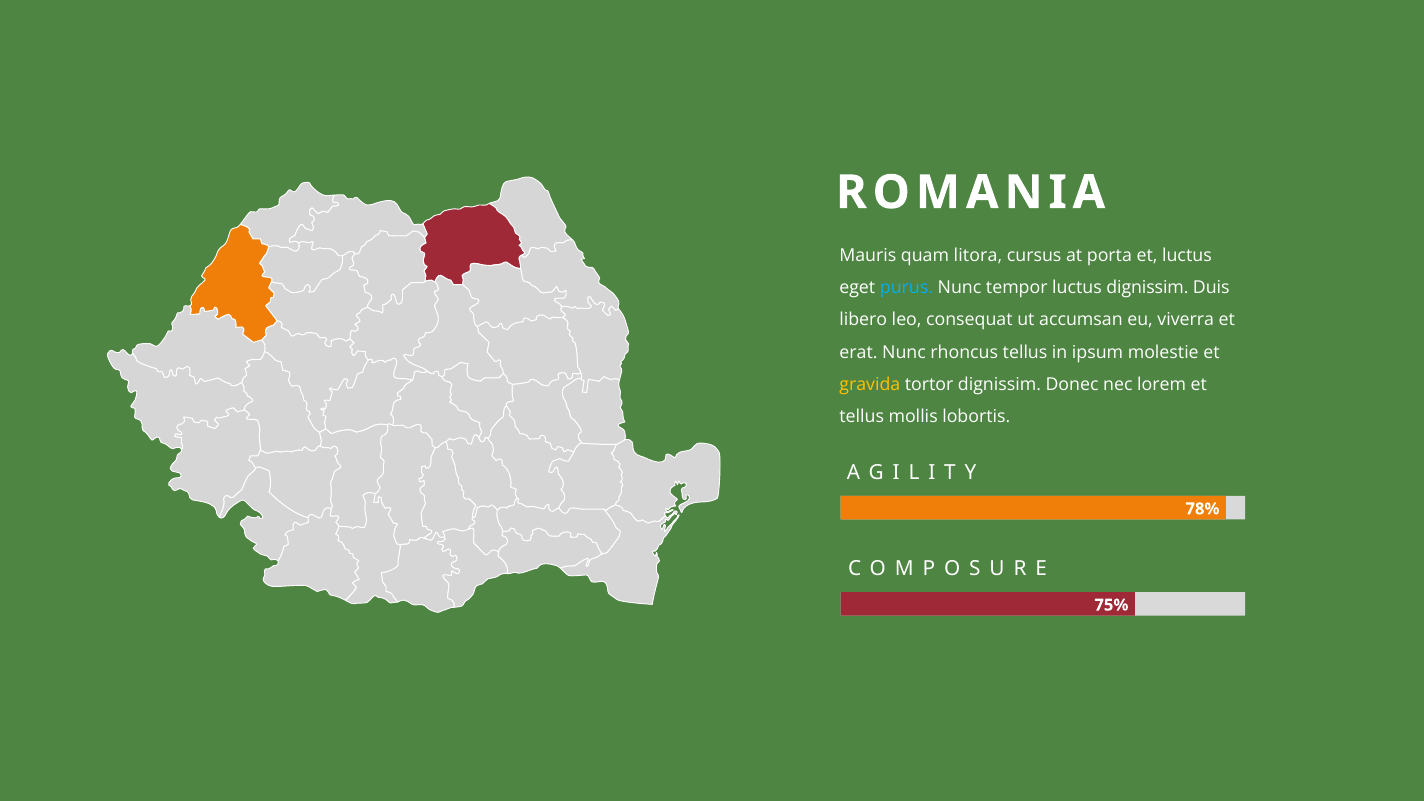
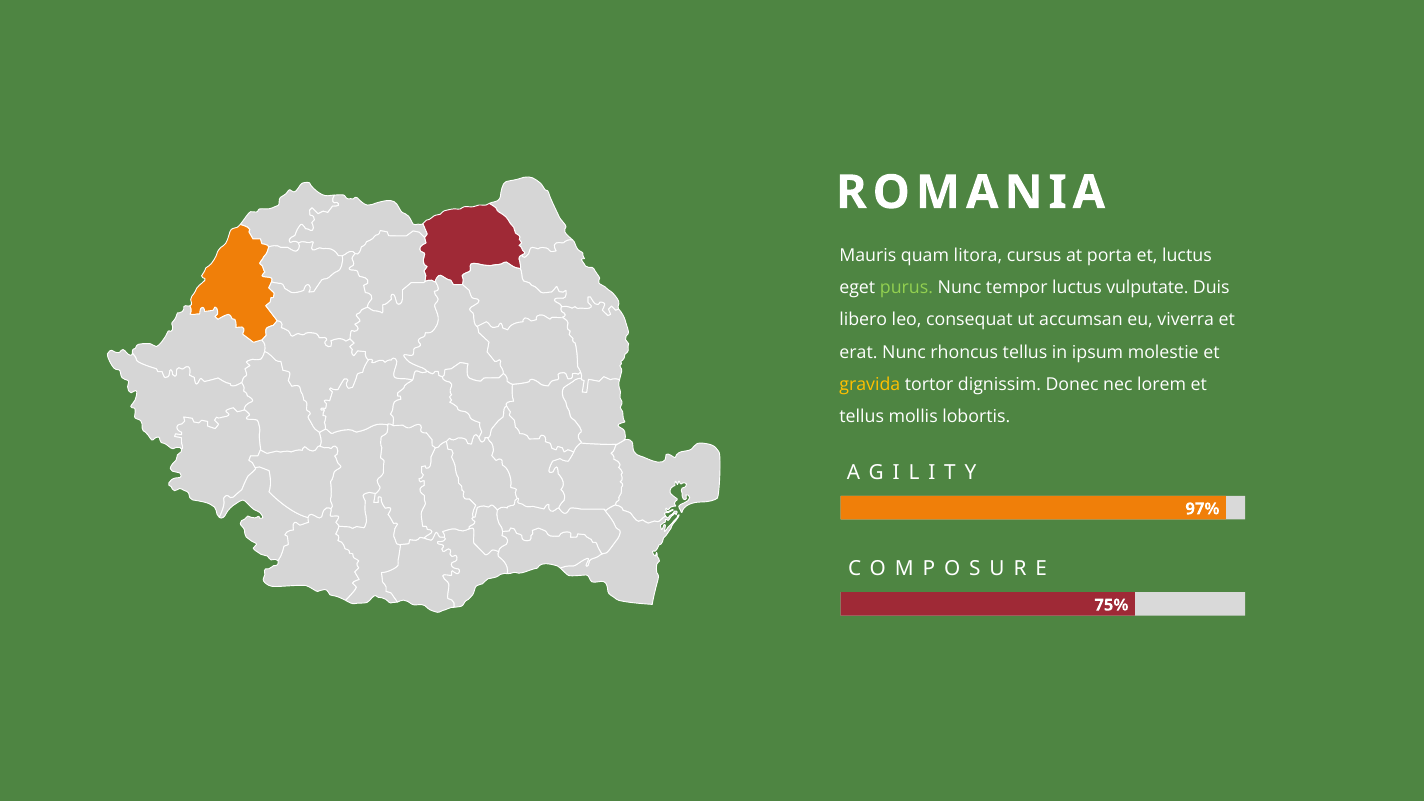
purus colour: light blue -> light green (906, 288)
luctus dignissim: dignissim -> vulputate (1147, 288)
78%: 78% -> 97% (1202, 509)
